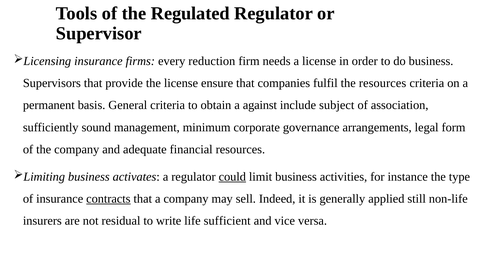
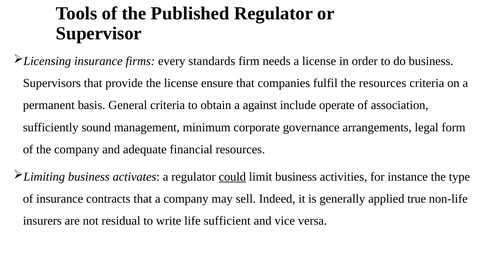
Regulated: Regulated -> Published (190, 14)
reduction: reduction -> standards (212, 61)
subject: subject -> operate (337, 105)
contracts underline: present -> none (108, 199)
still: still -> true (417, 199)
